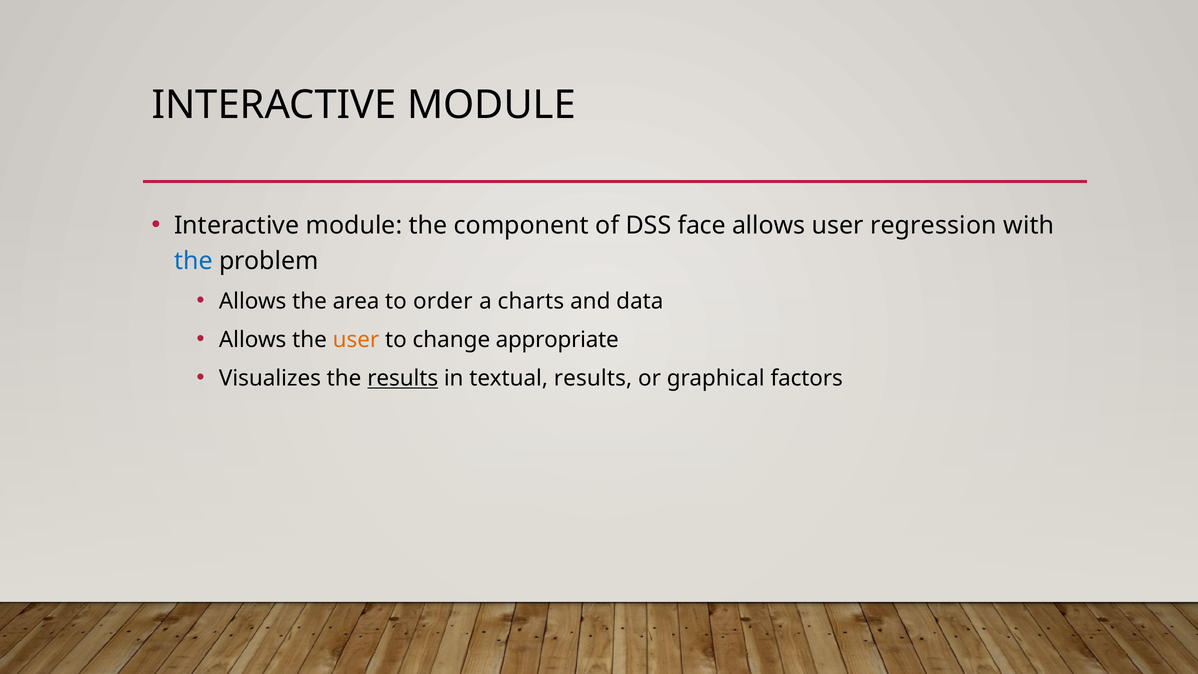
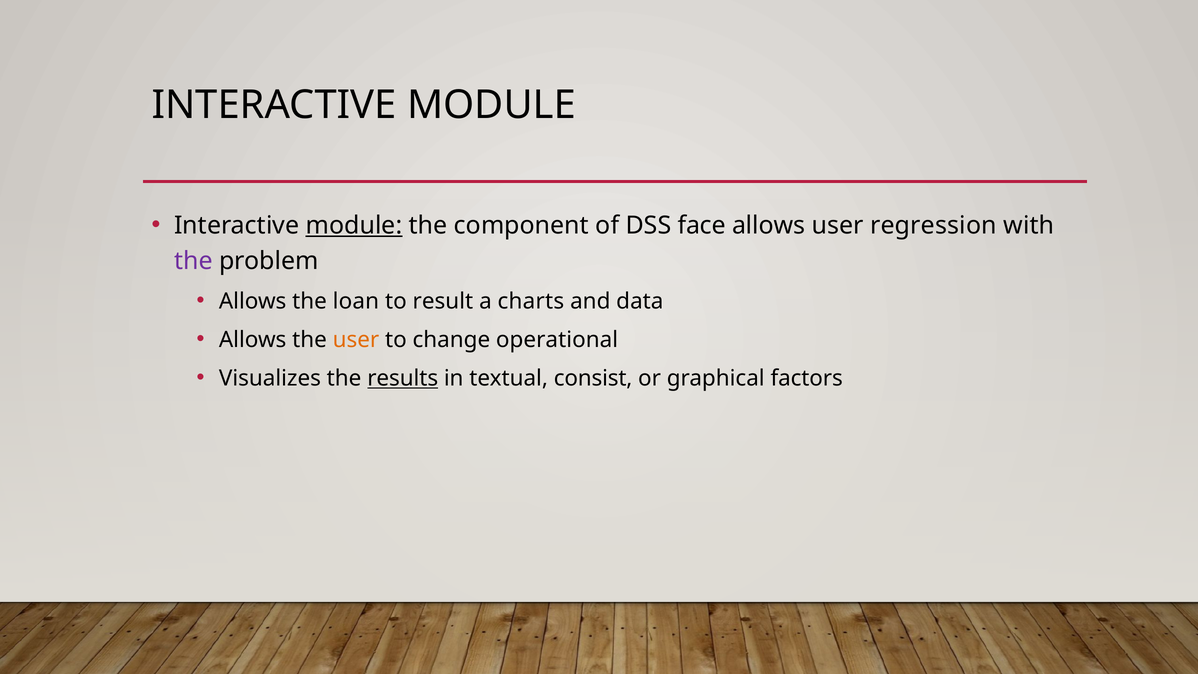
module underline: none -> present (354, 225)
the colour: blue -> purple (193, 261)
area: area -> loan (356, 301)
order: order -> result (443, 301)
appropriate: appropriate -> operational (557, 340)
textual results: results -> consist (593, 378)
